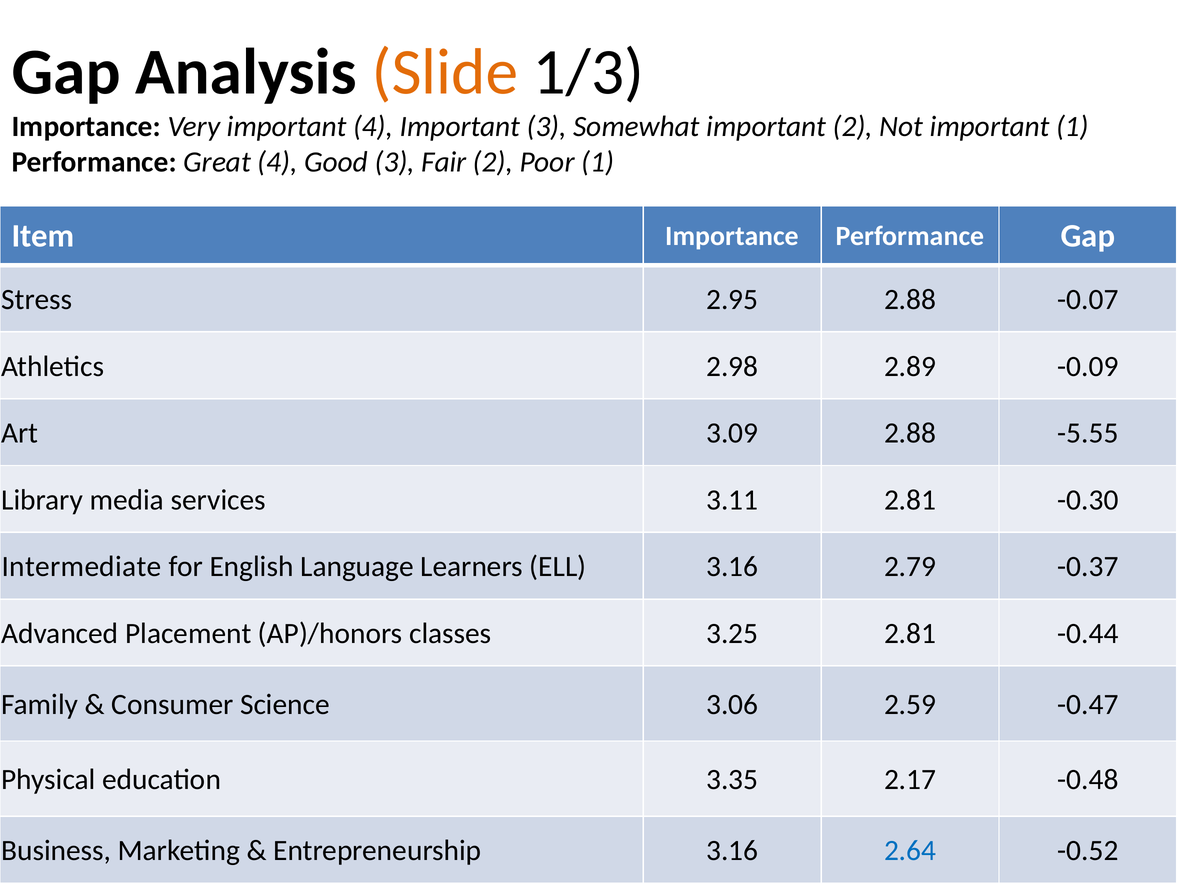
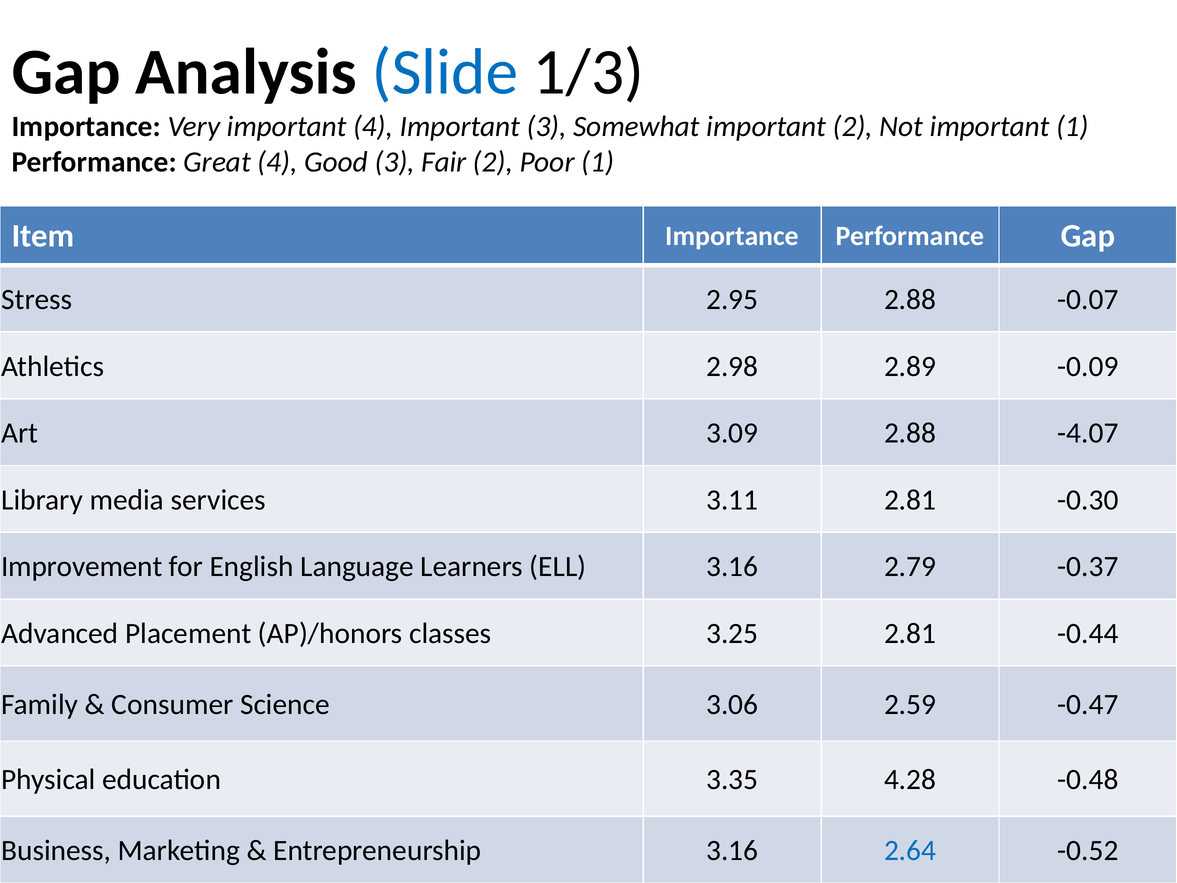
Slide colour: orange -> blue (445, 72)
-5.55: -5.55 -> -4.07 (1088, 433)
Intermediate: Intermediate -> Improvement (82, 567)
2.17: 2.17 -> 4.28 (910, 779)
